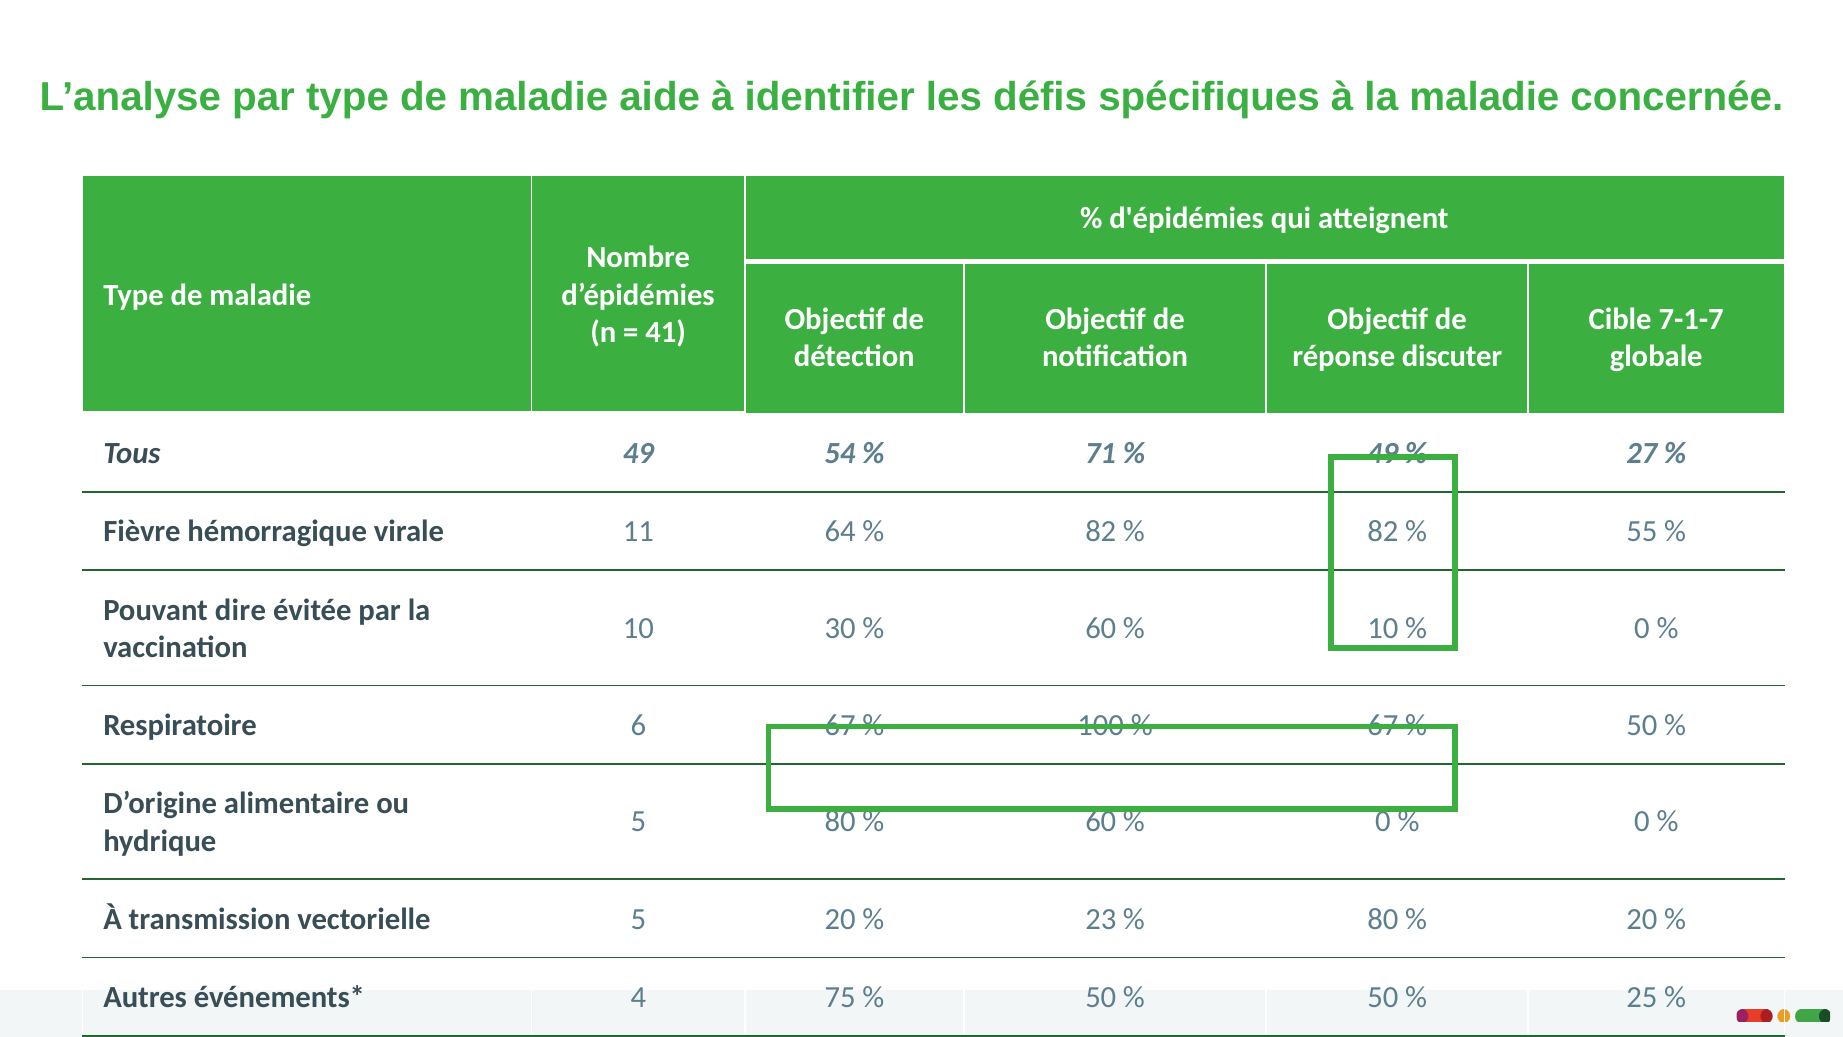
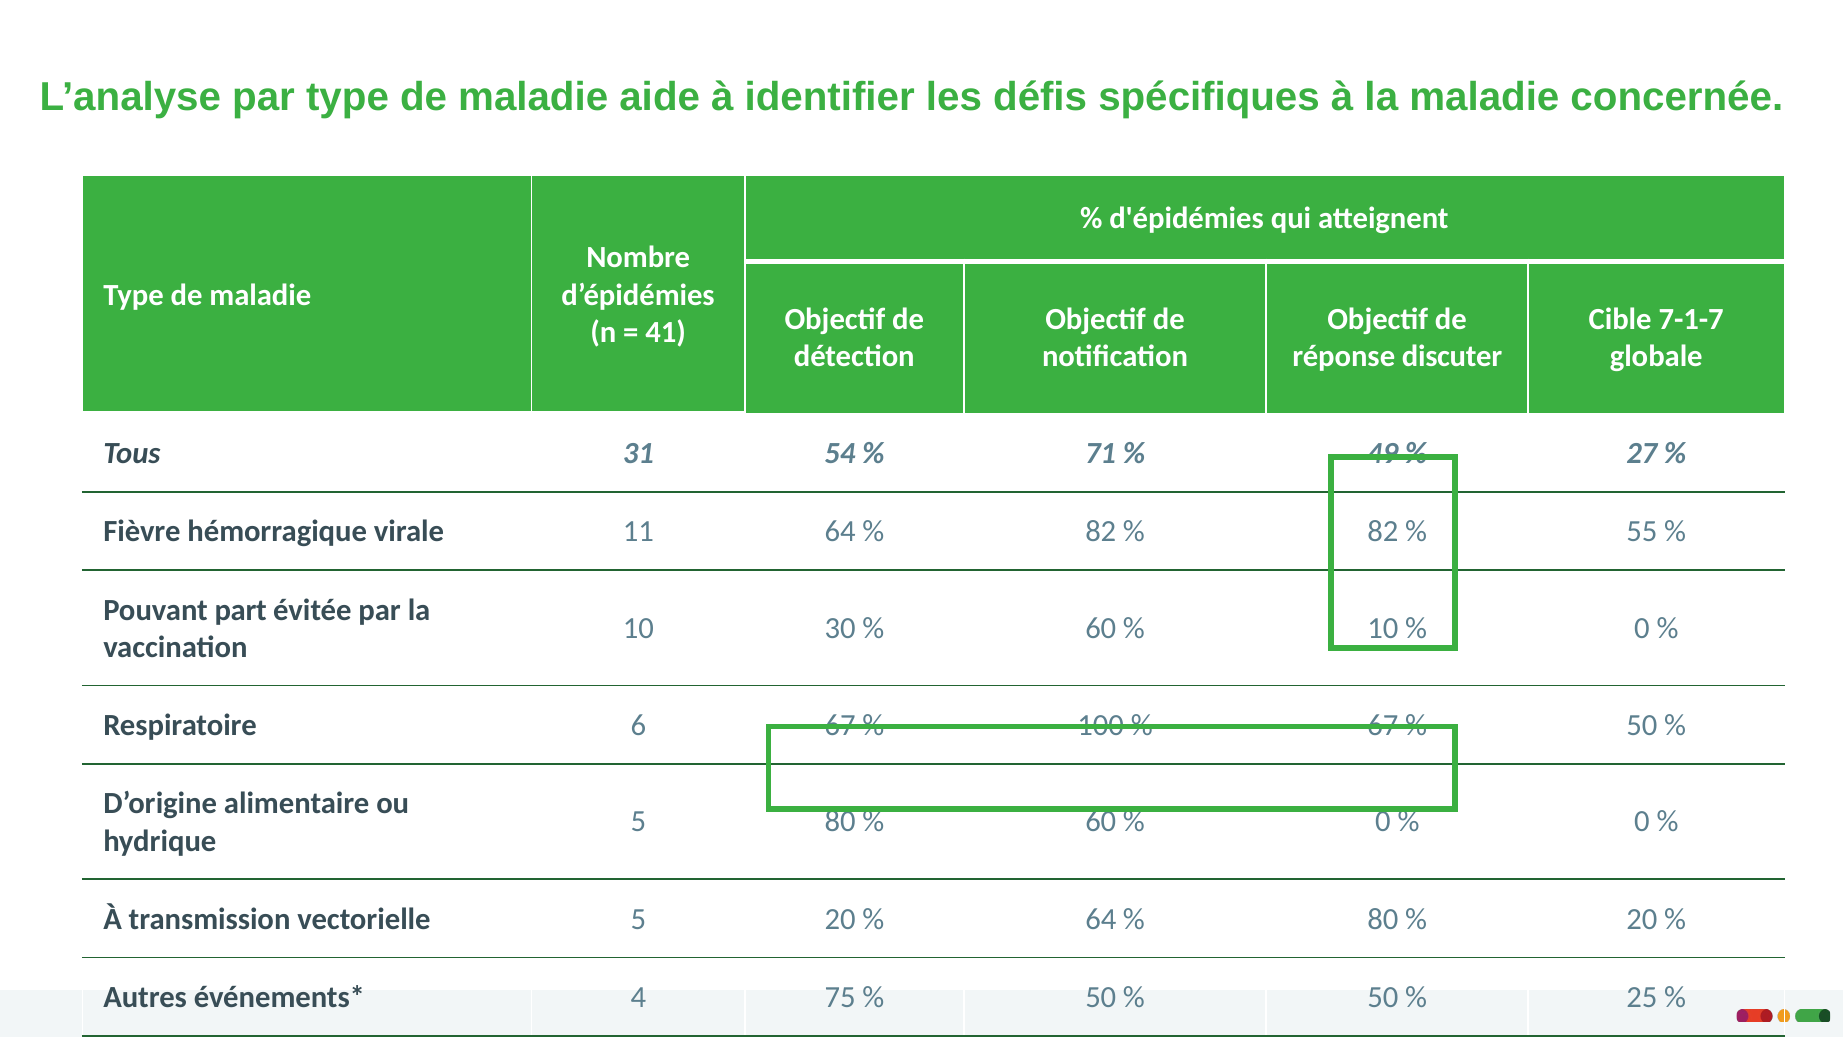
Tous 49: 49 -> 31 (638, 453)
dire: dire -> part (241, 610)
23: 23 -> 64 (1101, 919)
